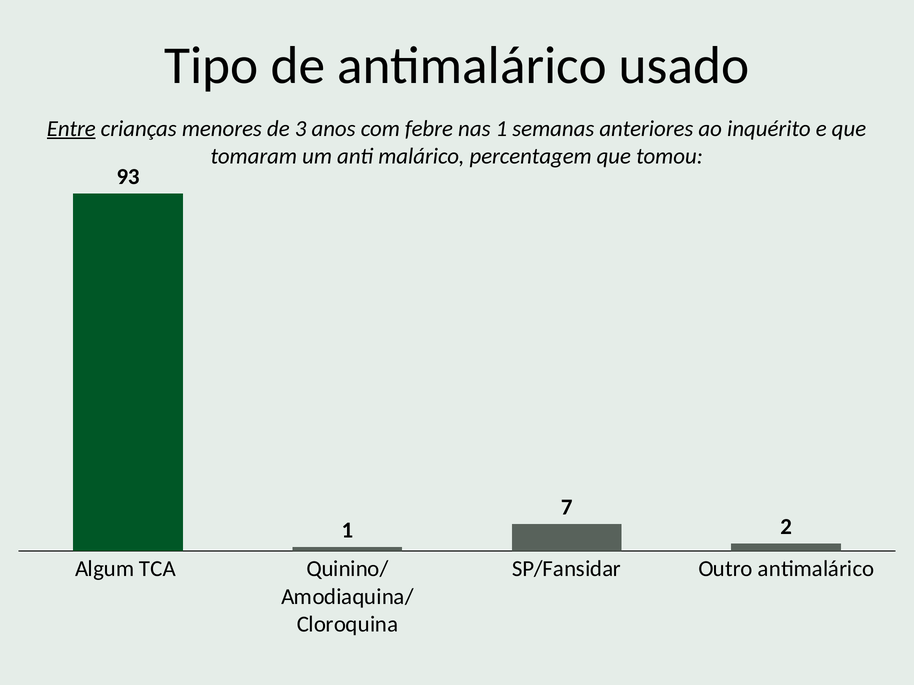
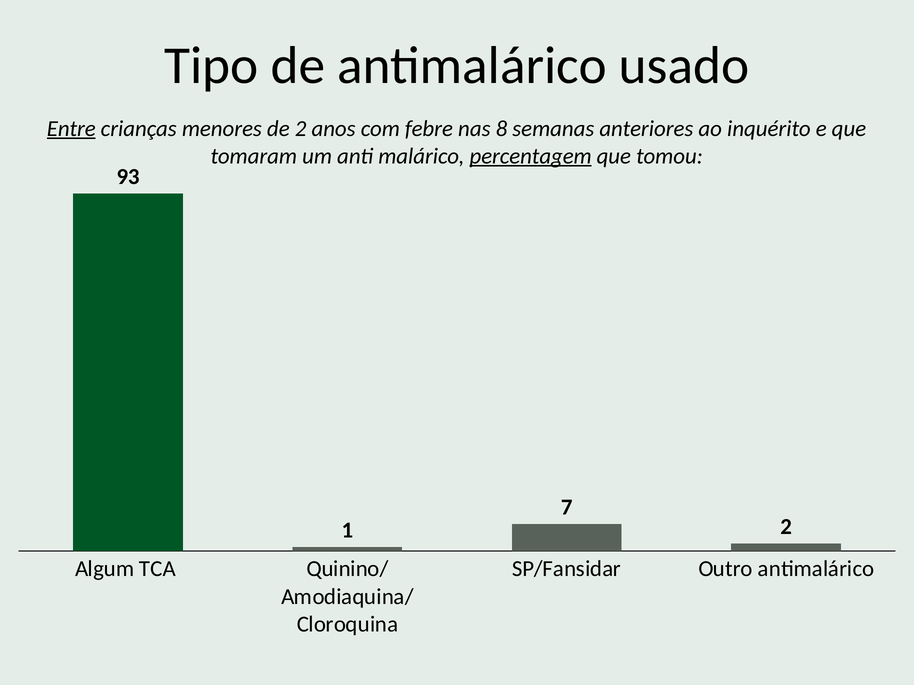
de 3: 3 -> 2 (301, 129)
nas 1: 1 -> 8 (501, 129)
percentagem underline: none -> present (531, 156)
